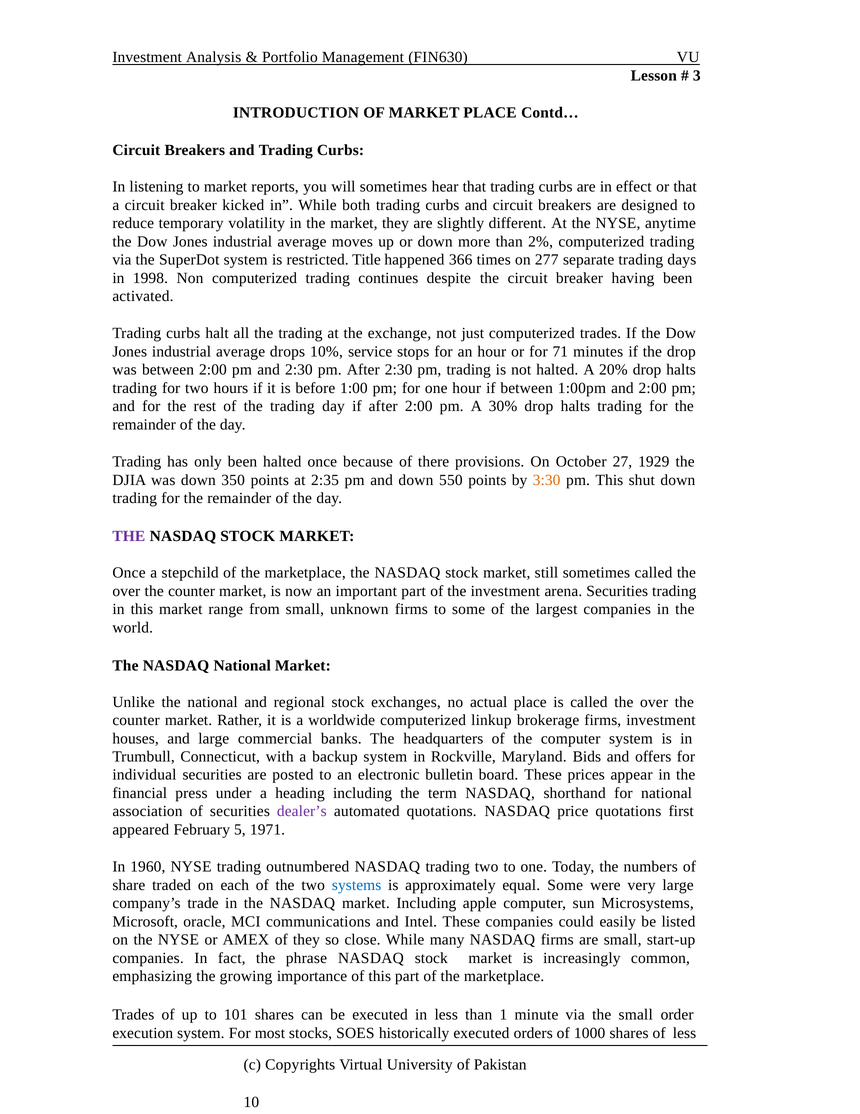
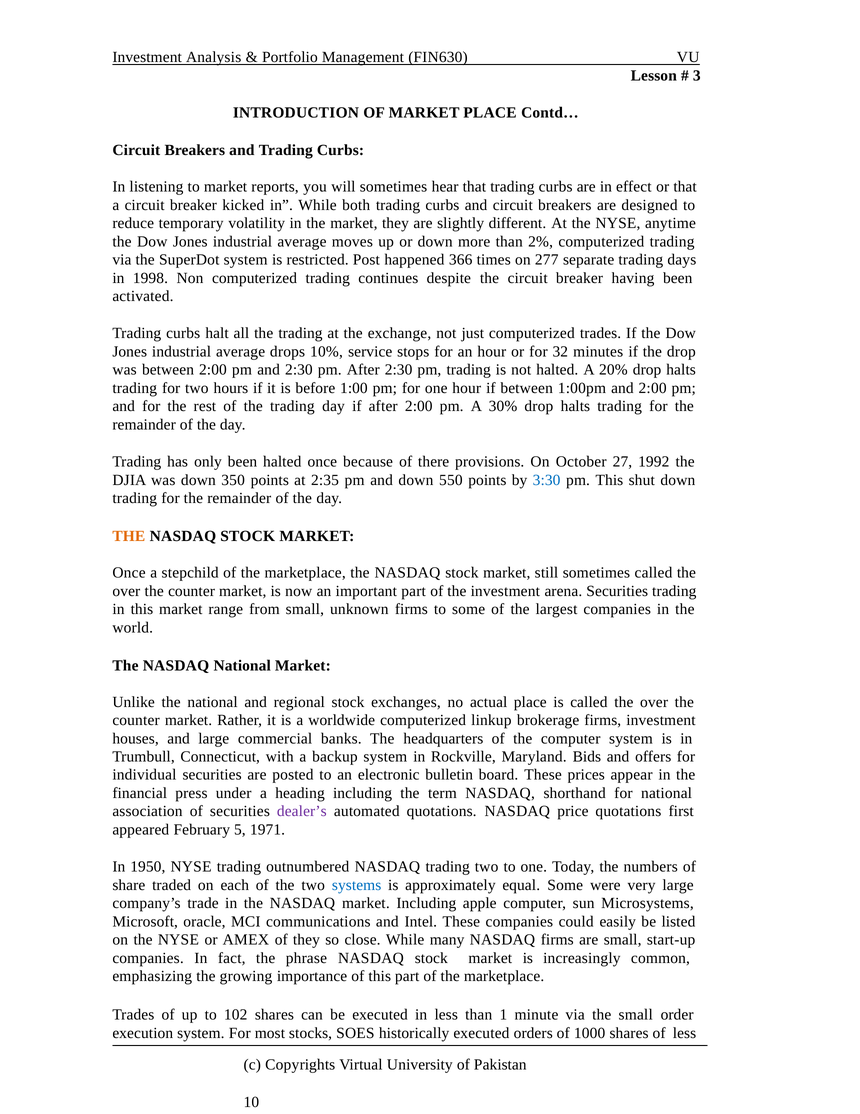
Title: Title -> Post (366, 259)
71: 71 -> 32 (560, 351)
1929: 1929 -> 1992 (654, 461)
3:30 colour: orange -> blue (547, 480)
THE colour: purple -> orange (129, 536)
1960: 1960 -> 1950 (148, 866)
101: 101 -> 102 (236, 1014)
